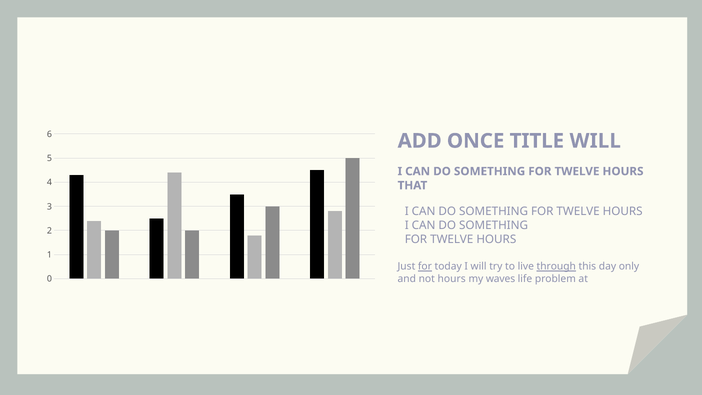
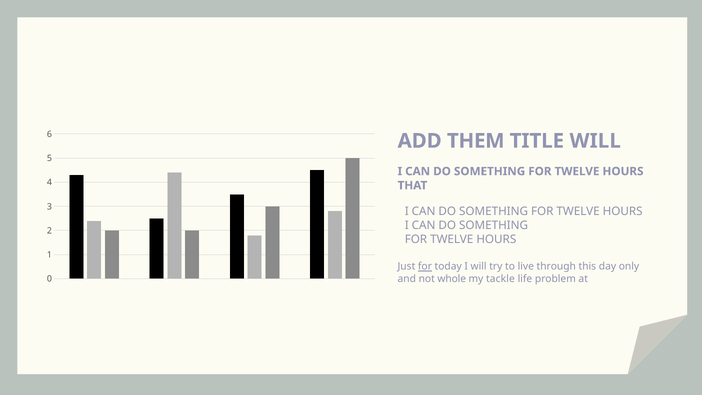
ONCE: ONCE -> THEM (476, 141)
through underline: present -> none (556, 266)
not hours: hours -> whole (452, 279)
waves: waves -> tackle (500, 279)
